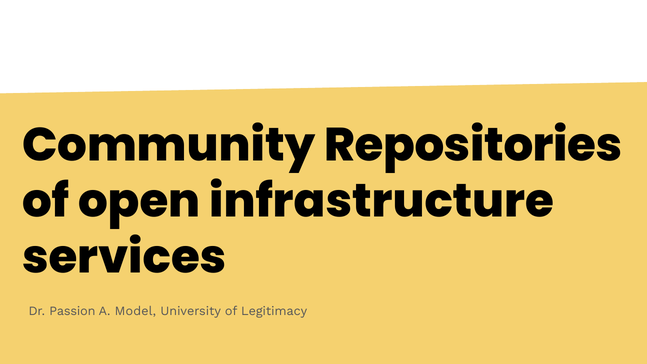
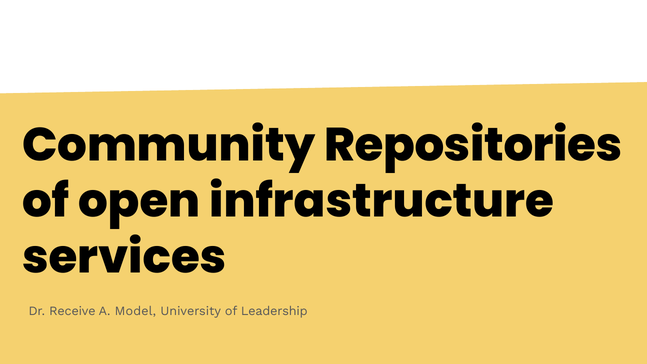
Passion: Passion -> Receive (72, 311)
Legitimacy: Legitimacy -> Leadership (274, 311)
